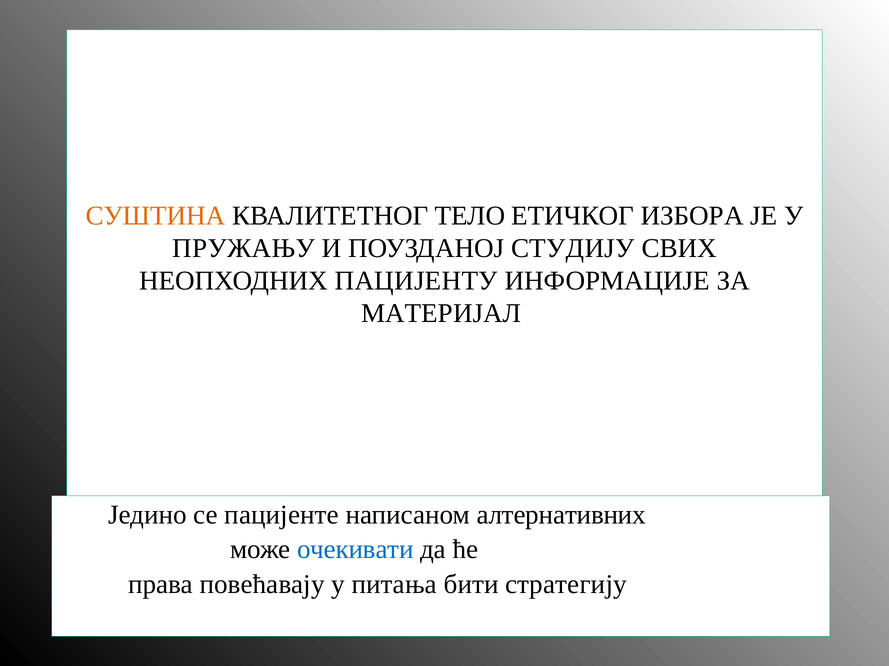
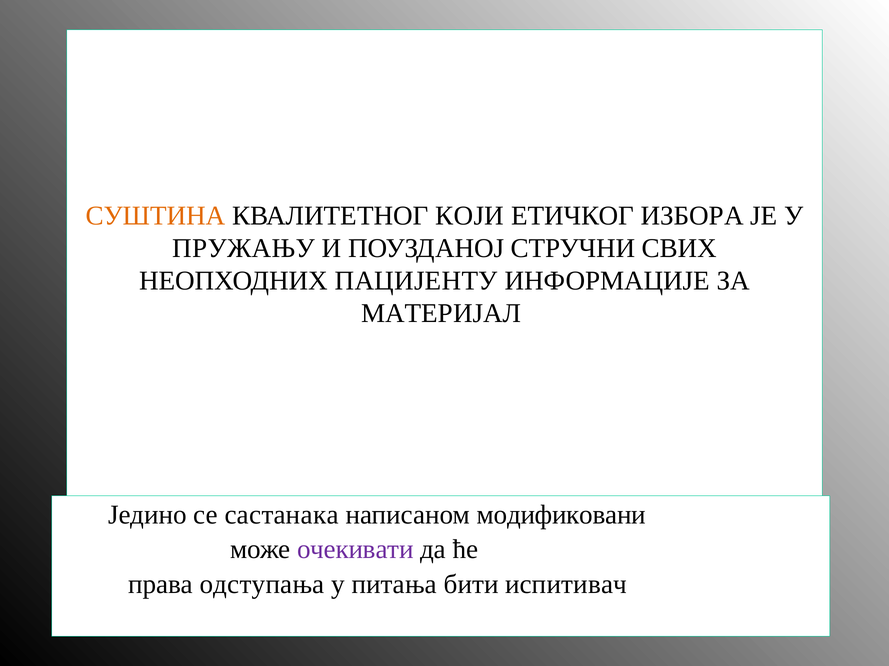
ТЕЛО: ТЕЛО -> КОЈИ (470, 216)
СТУДИЈУ: СТУДИЈУ -> СТРУЧНИ (573, 249)
пацијенте: пацијенте -> састанака (282, 515)
алтернативних: алтернативних -> модификовани (561, 515)
очекивати colour: blue -> purple (355, 550)
повећавају: повећавају -> одступања (262, 585)
стратегију: стратегију -> испитивач (566, 585)
